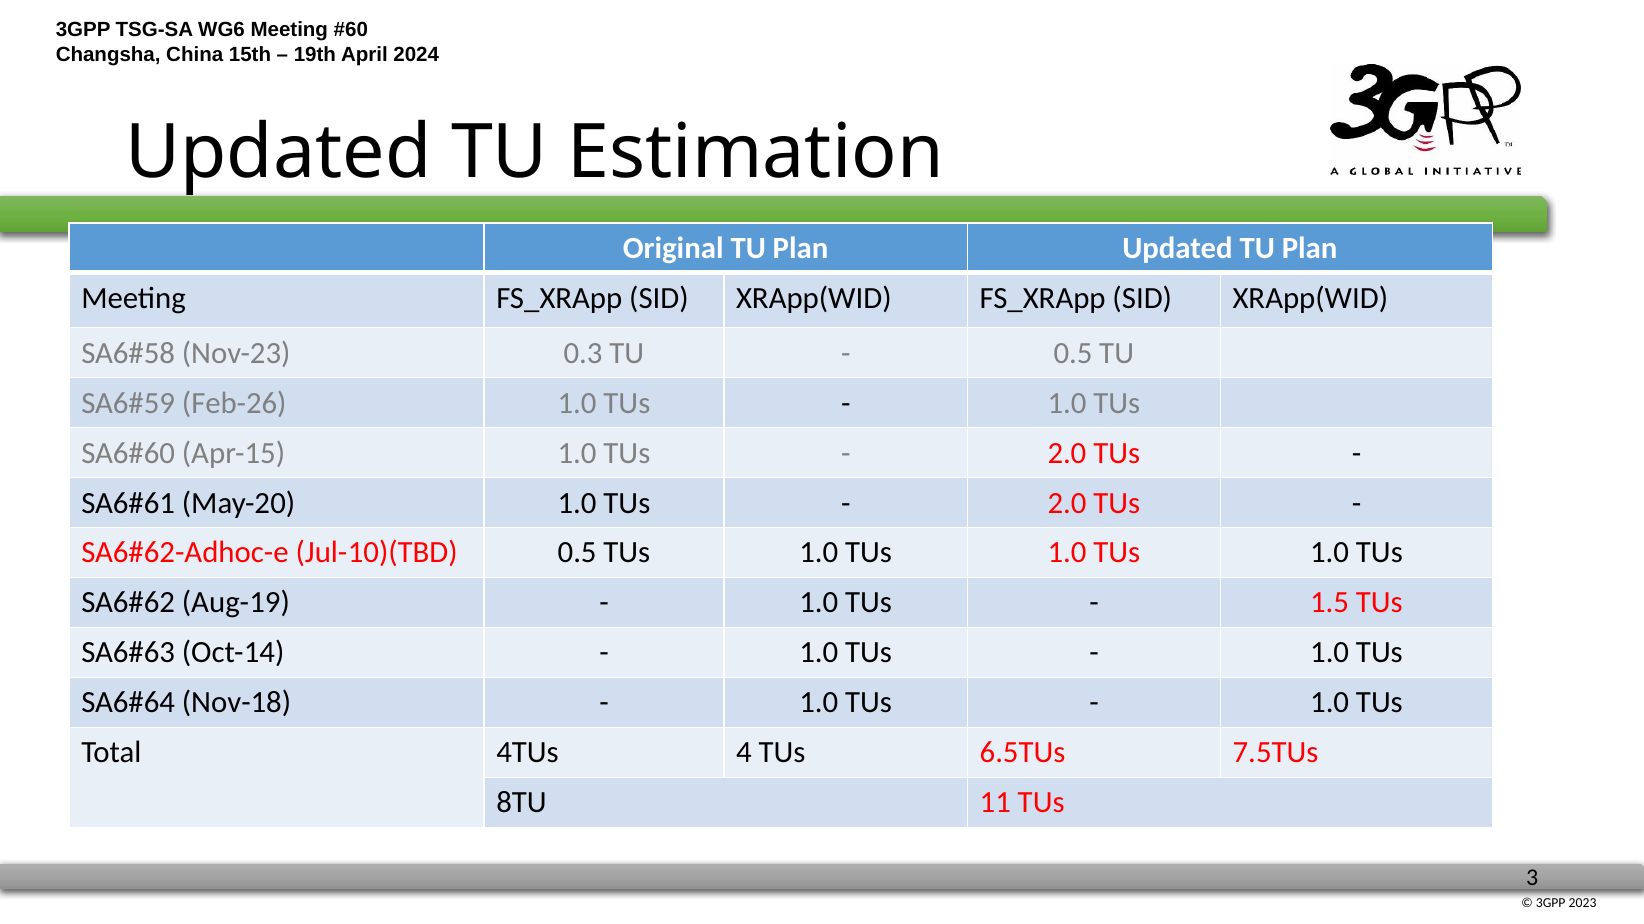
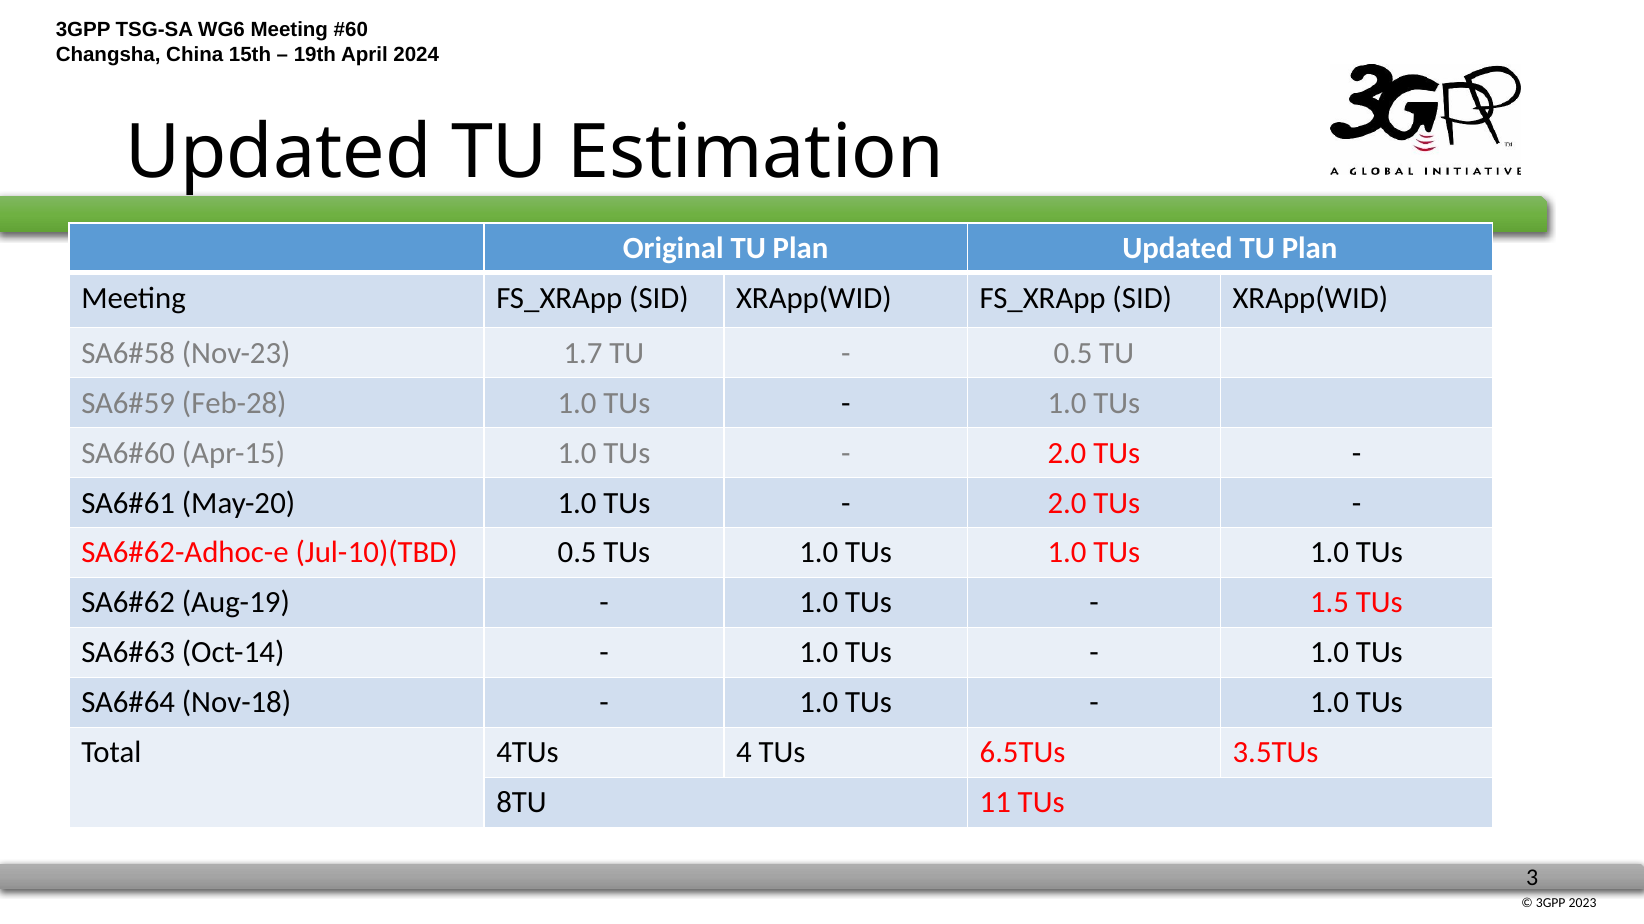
0.3: 0.3 -> 1.7 (583, 353)
Feb-26: Feb-26 -> Feb-28 (234, 403)
7.5TUs: 7.5TUs -> 3.5TUs (1276, 753)
